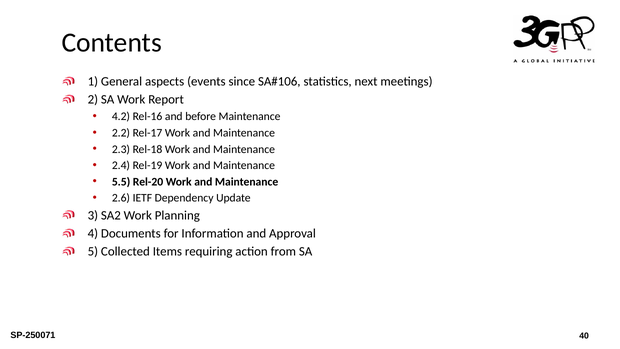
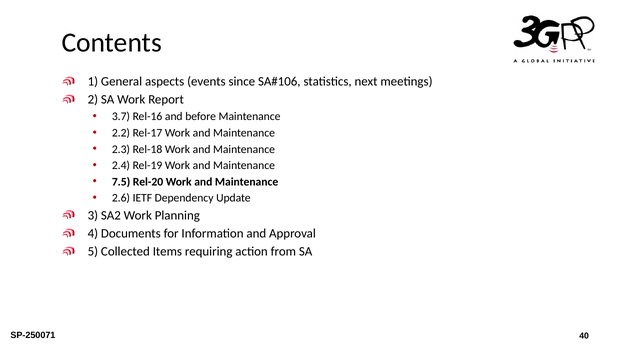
4.2: 4.2 -> 3.7 (121, 117)
5.5: 5.5 -> 7.5 (121, 182)
